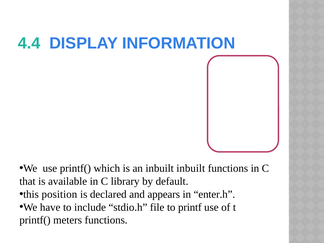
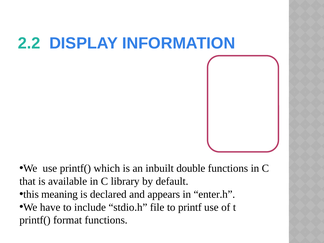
4.4: 4.4 -> 2.2 (29, 43)
inbuilt inbuilt: inbuilt -> double (191, 168)
position: position -> meaning (60, 194)
meters: meters -> format (68, 220)
